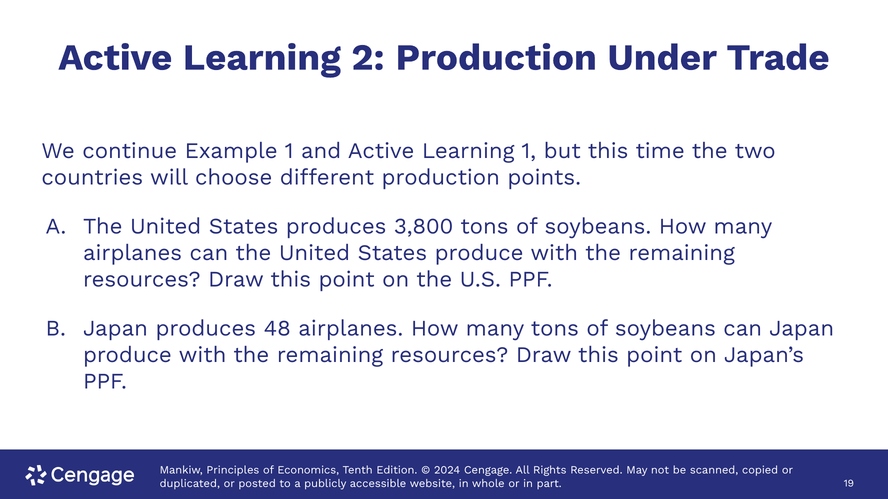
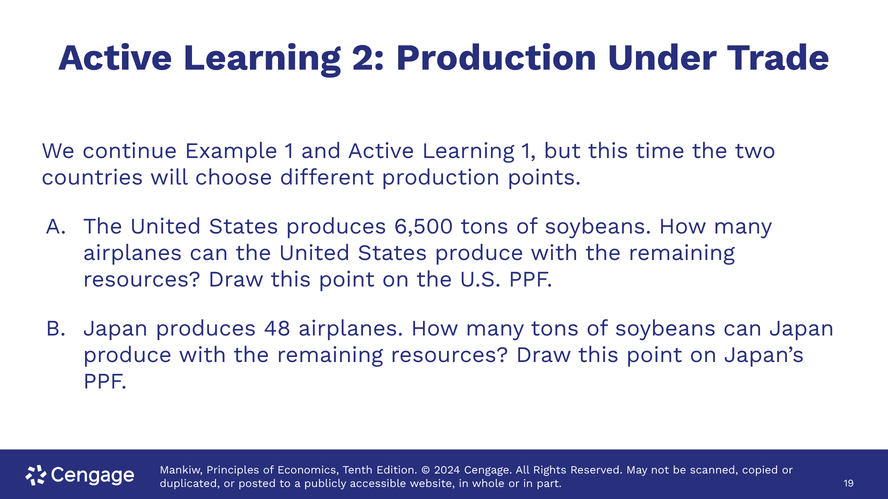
3,800: 3,800 -> 6,500 (424, 227)
